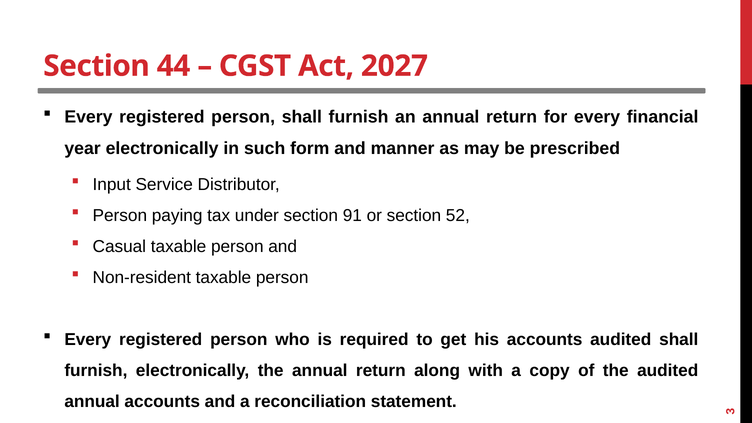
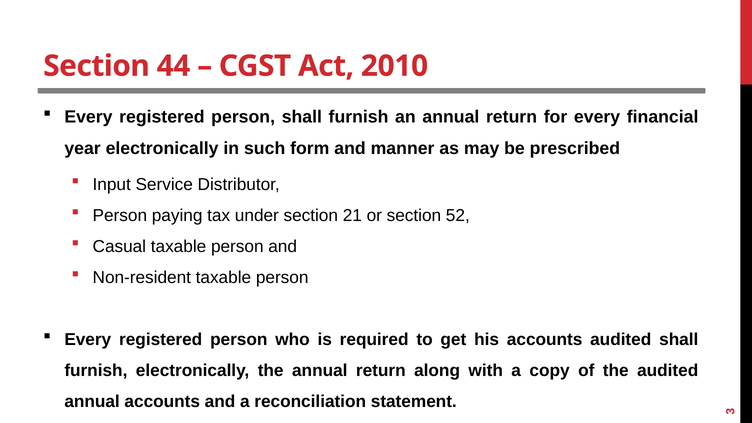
2027: 2027 -> 2010 (394, 66)
91: 91 -> 21 (352, 215)
